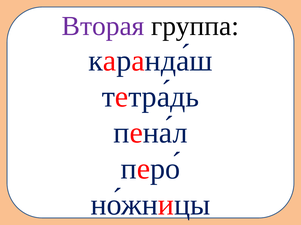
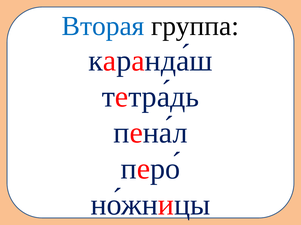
Вторая colour: purple -> blue (103, 26)
